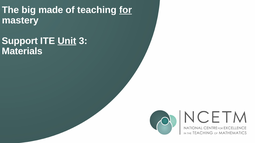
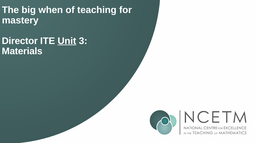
made: made -> when (51, 10)
for underline: present -> none (126, 10)
Support: Support -> Director (20, 41)
